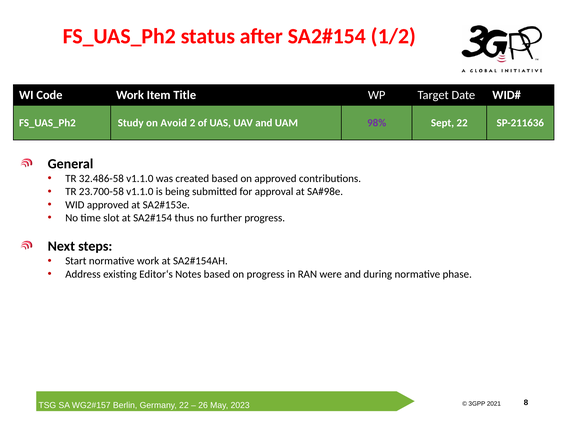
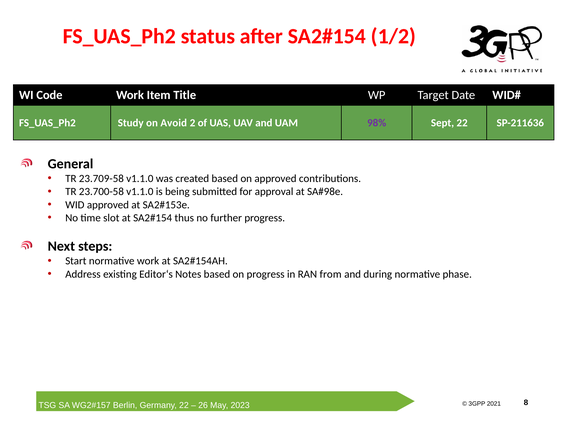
32.486-58: 32.486-58 -> 23.709-58 (101, 179)
were: were -> from (331, 274)
